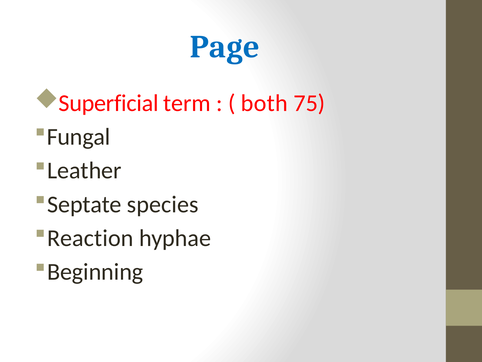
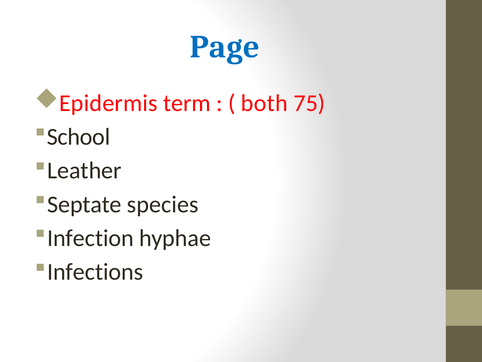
Superficial: Superficial -> Epidermis (108, 103)
Fungal: Fungal -> School (78, 137)
Reaction: Reaction -> Infection (90, 238)
Beginning: Beginning -> Infections (95, 272)
